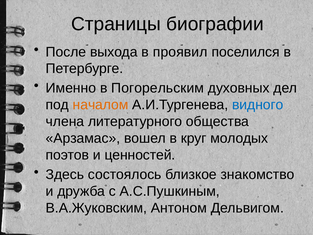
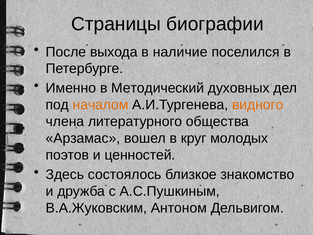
проявил: проявил -> наличие (180, 52)
Погорельским: Погорельским -> Методический (158, 88)
видного colour: blue -> orange (258, 105)
